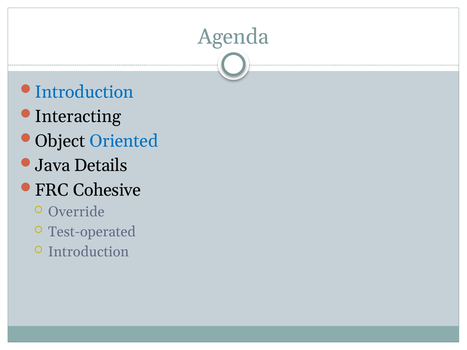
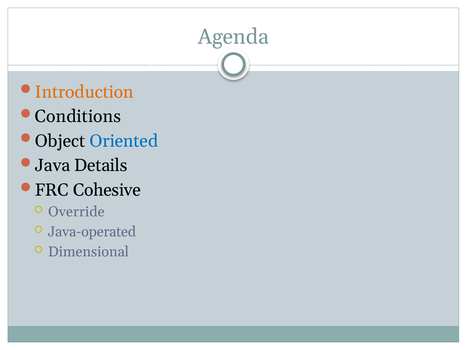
Introduction colour: blue -> orange (84, 92)
Interacting: Interacting -> Conditions (78, 117)
Test-operated: Test-operated -> Java-operated (92, 232)
Introduction: Introduction -> Dimensional (88, 252)
